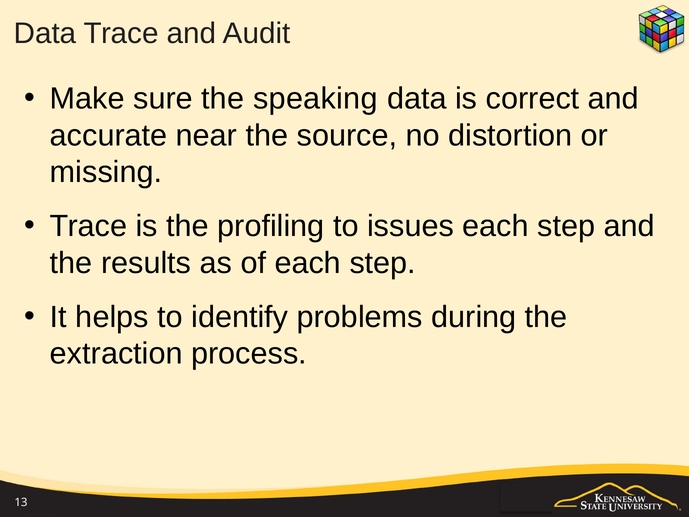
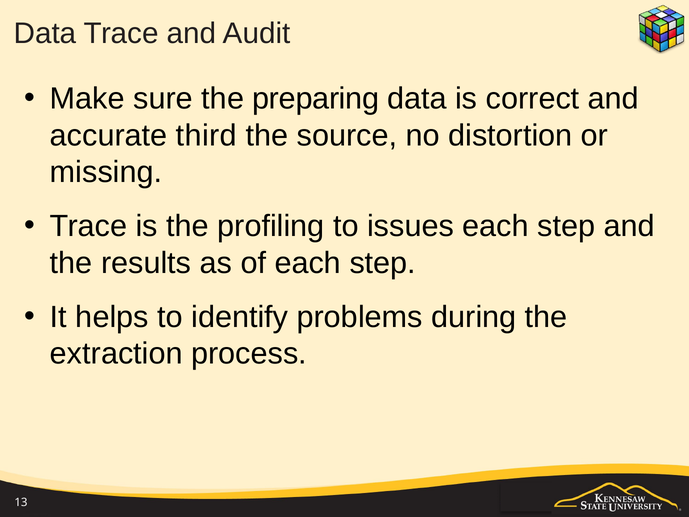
speaking: speaking -> preparing (316, 99)
near: near -> third (206, 135)
